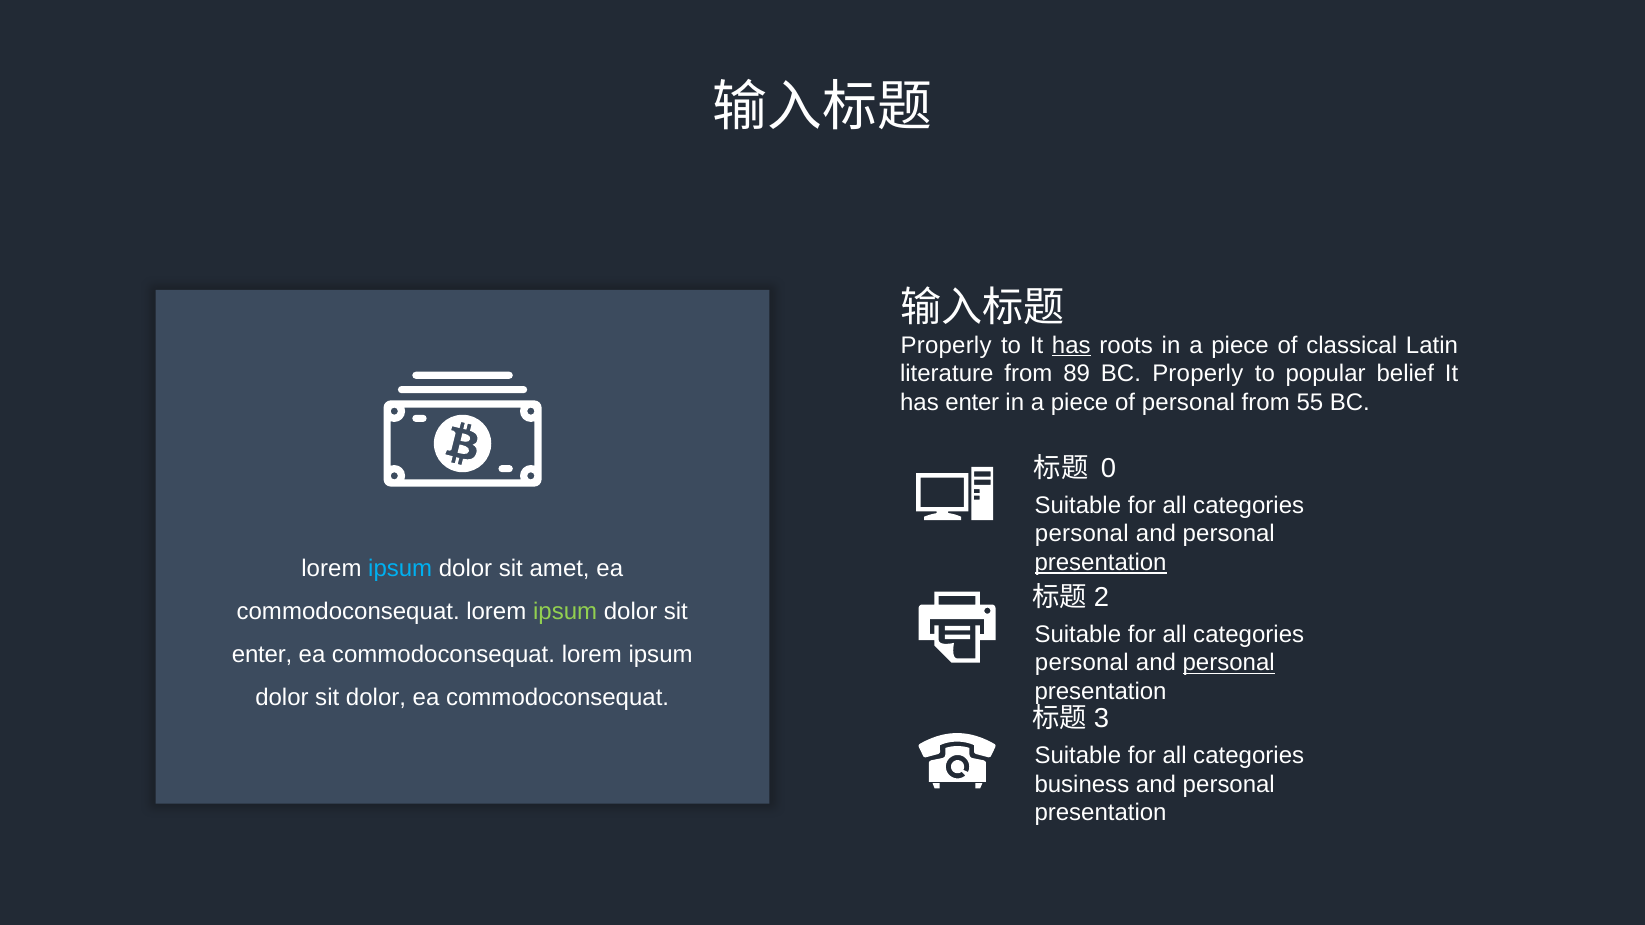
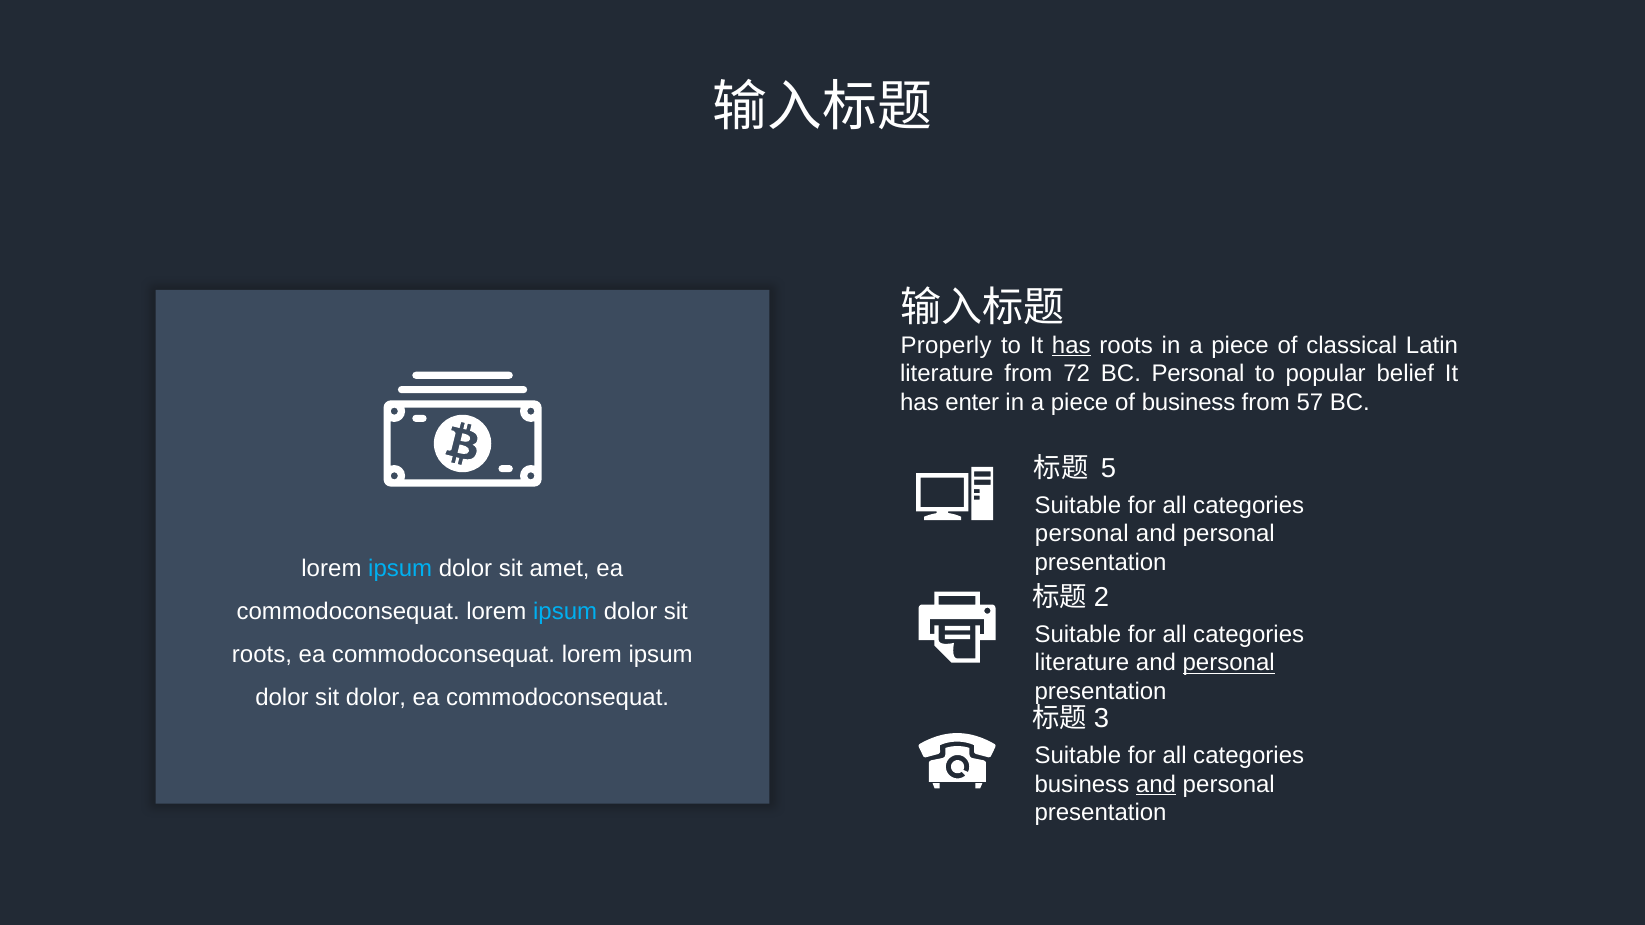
89: 89 -> 72 (1077, 374)
BC Properly: Properly -> Personal (1198, 374)
of personal: personal -> business (1189, 403)
55: 55 -> 57 (1310, 403)
0: 0 -> 5 (1109, 469)
presentation underline: present -> none (1101, 563)
ipsum colour: light green -> light blue (565, 612)
enter: enter -> roots (262, 655)
personal: personal -> literature (1082, 663)
and underline: none -> present (1156, 784)
